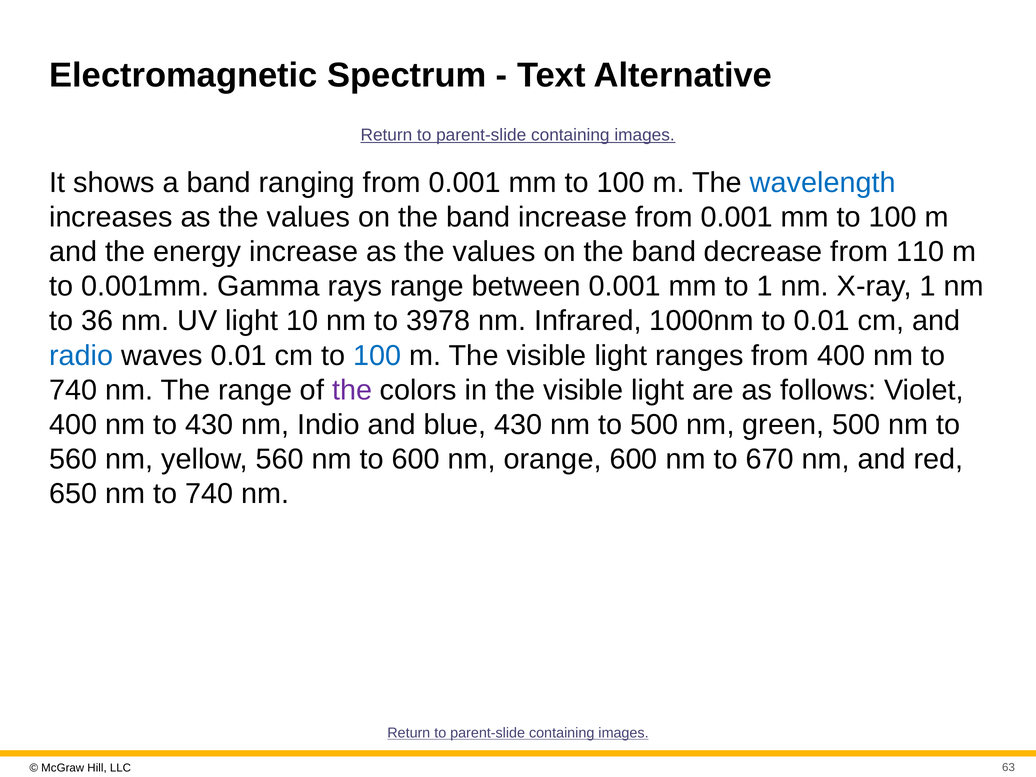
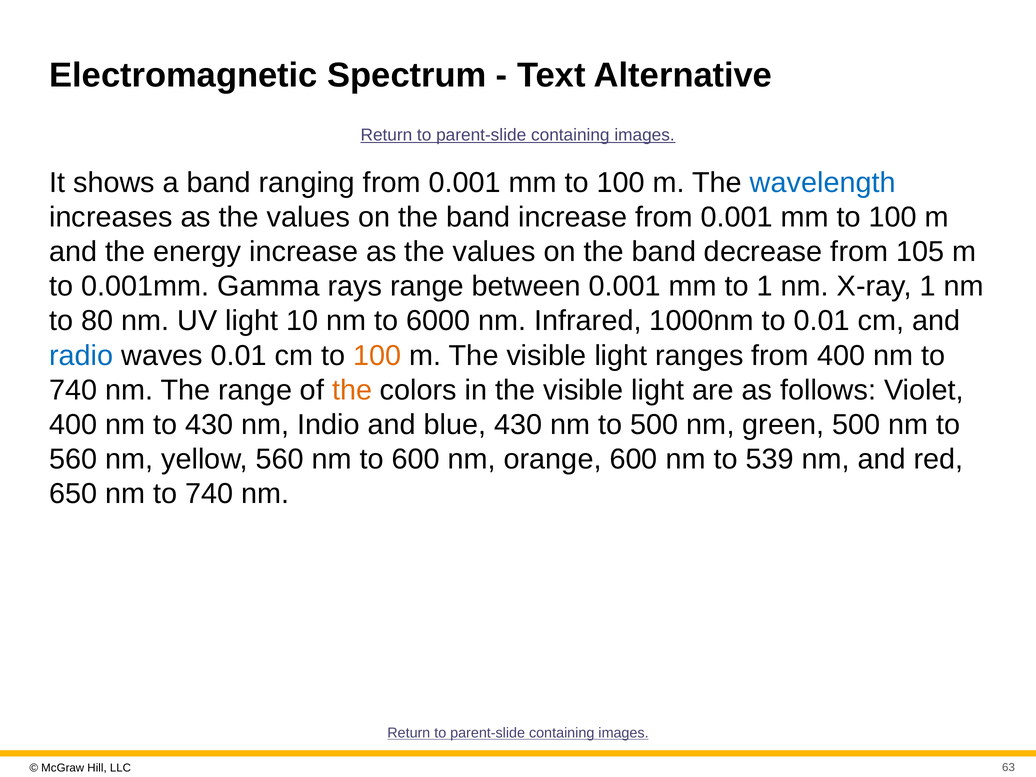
110: 110 -> 105 (920, 252)
36: 36 -> 80 (97, 321)
3978: 3978 -> 6000 (438, 321)
100 colour: blue -> orange (377, 356)
the colour: purple -> orange (352, 390)
670: 670 -> 539 (770, 459)
